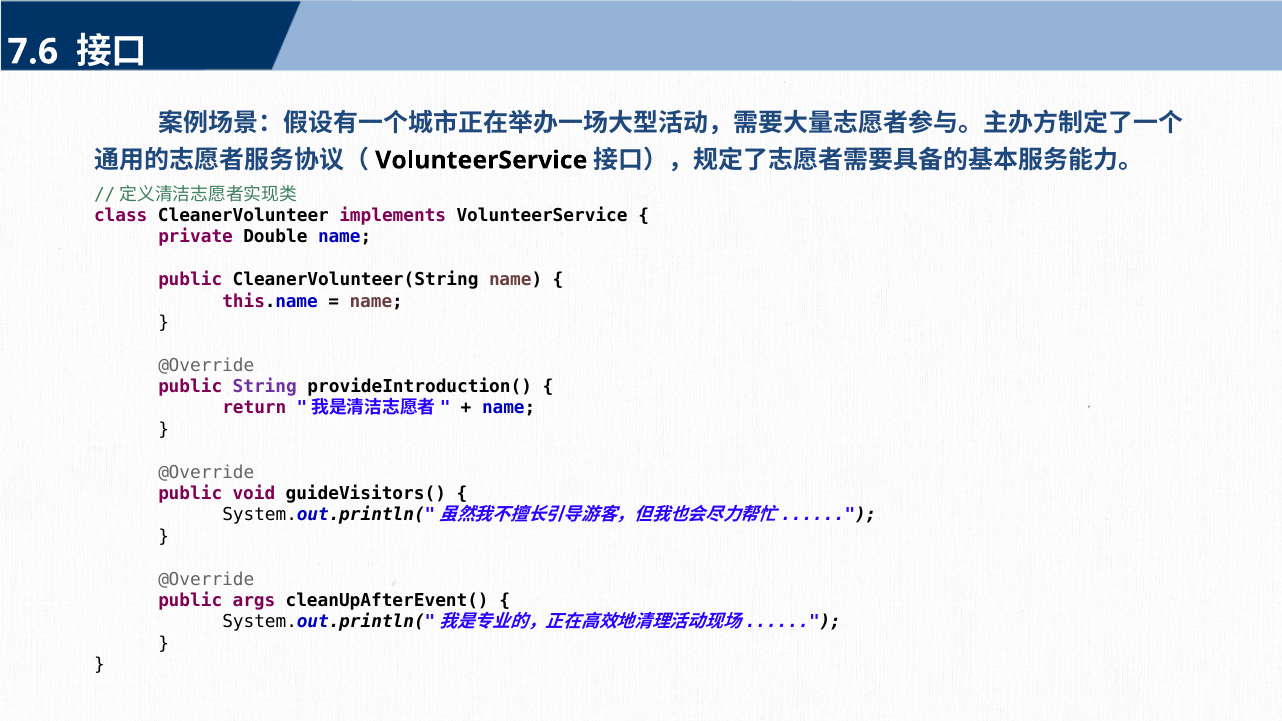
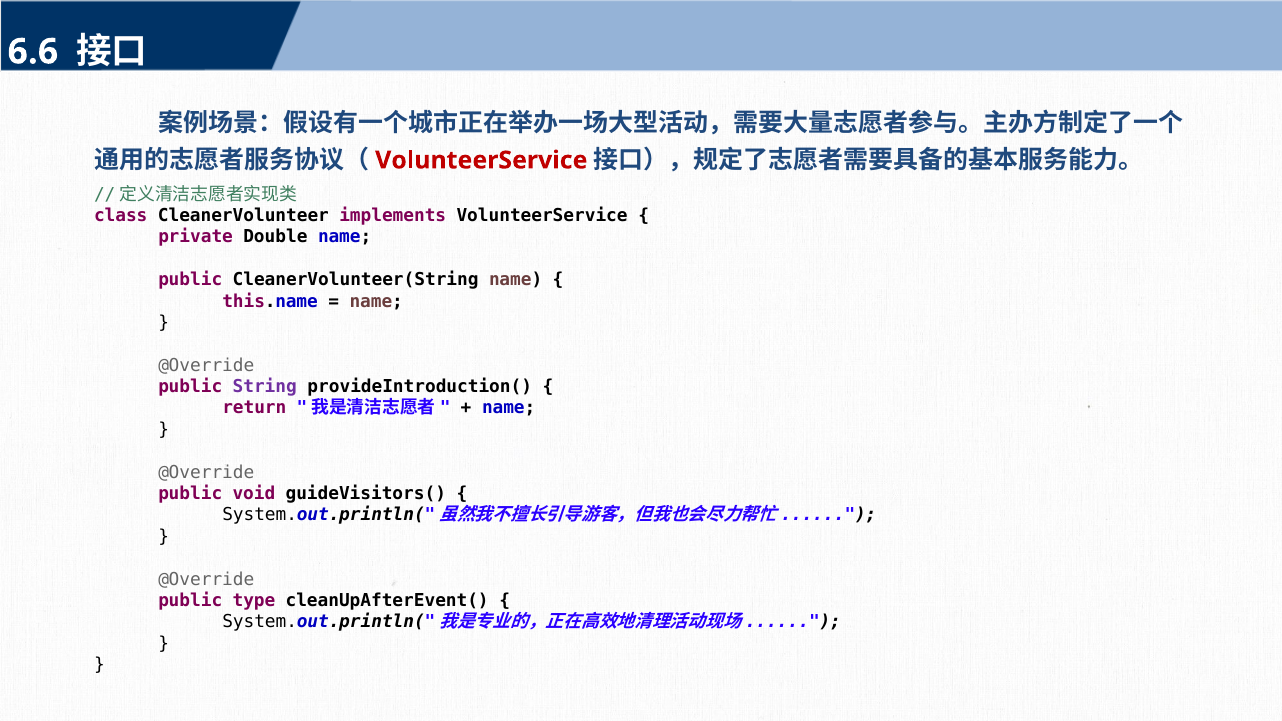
7.6: 7.6 -> 6.6 (33, 52)
VolunteerService colour: black -> red (481, 160)
args: args -> type (254, 601)
